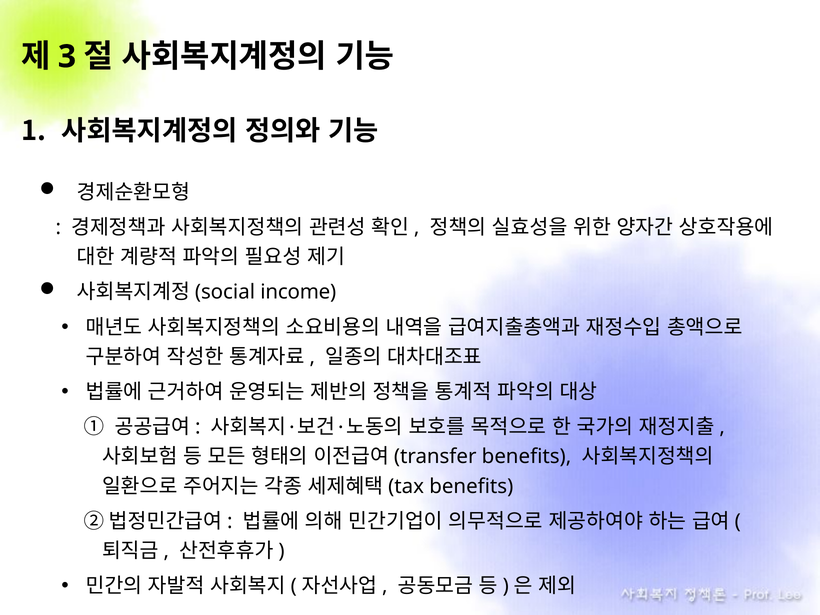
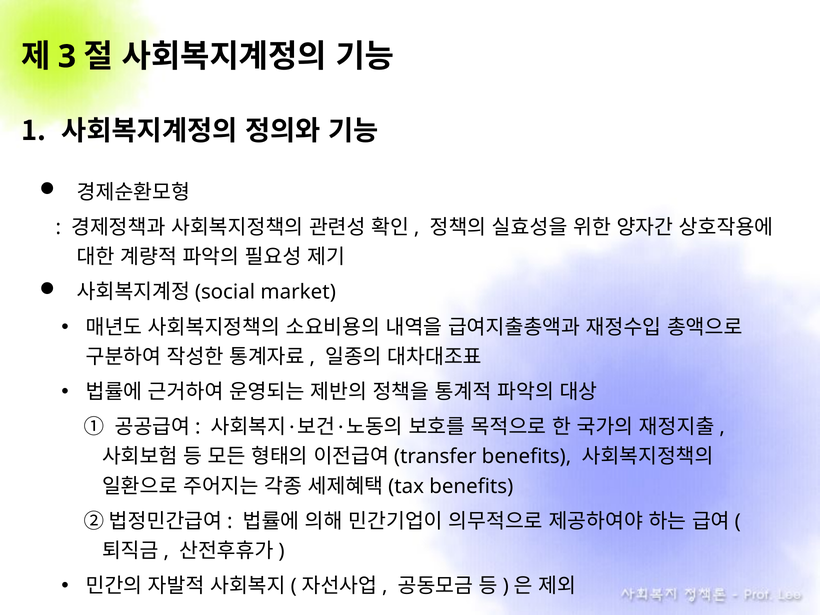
income: income -> market (298, 292)
